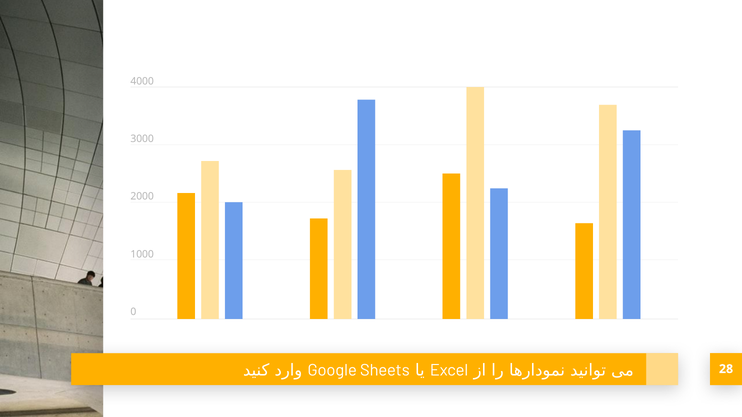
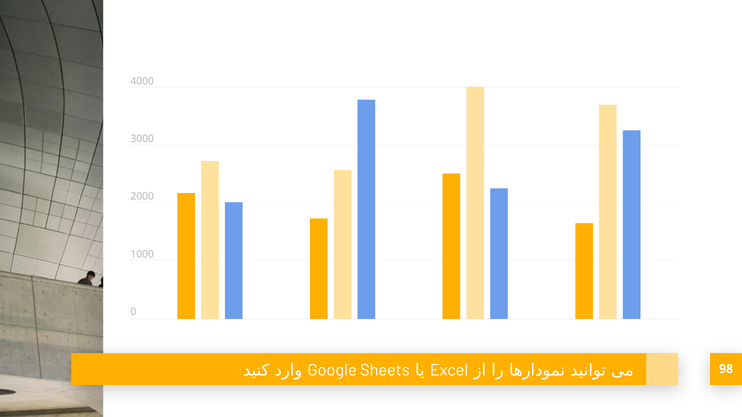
28: 28 -> 98 (726, 369)
